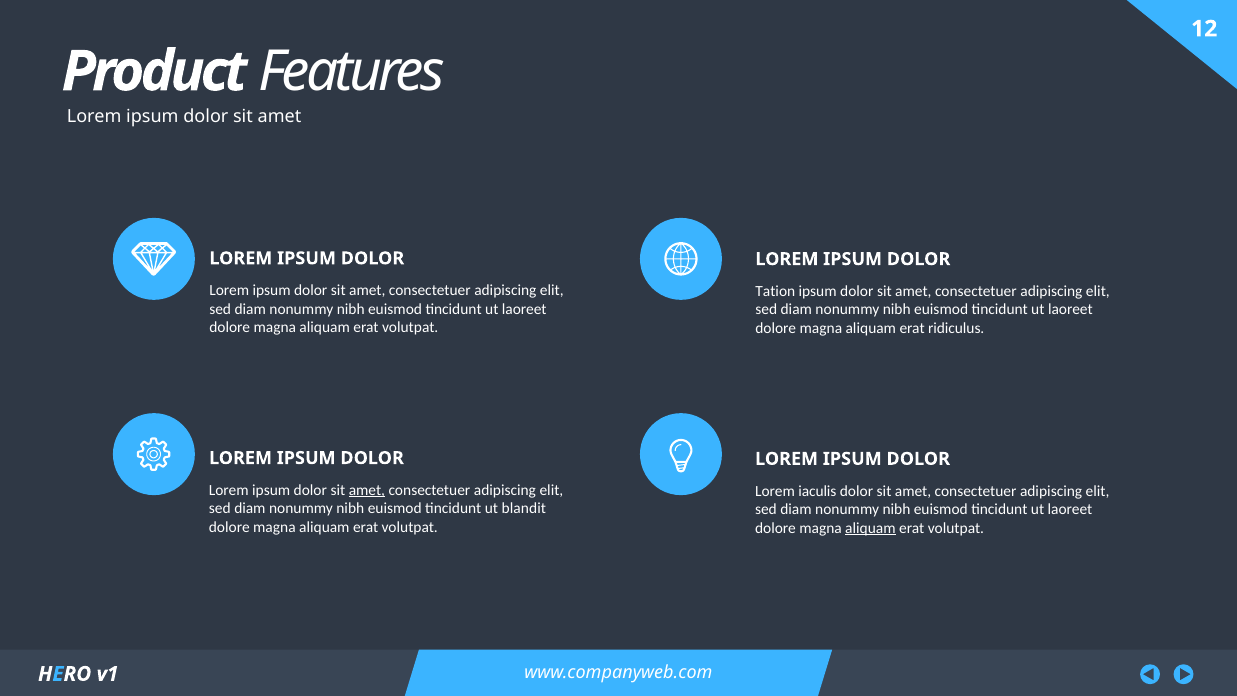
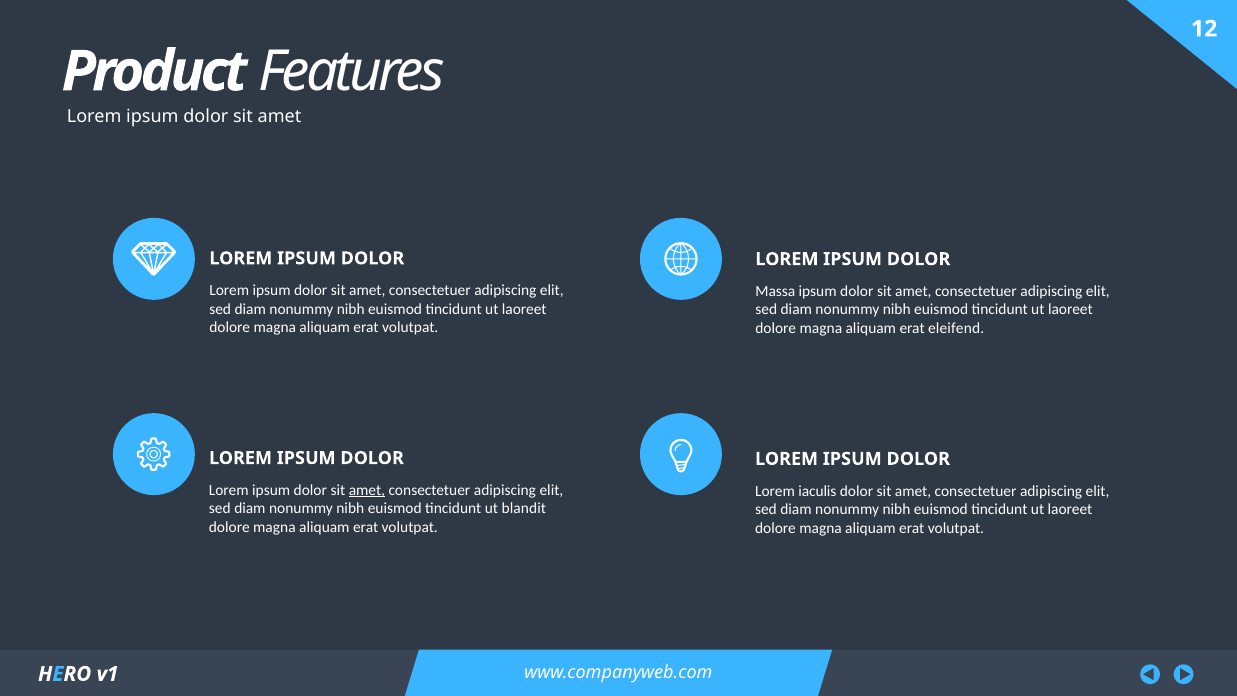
Tation: Tation -> Massa (775, 291)
ridiculus: ridiculus -> eleifend (956, 328)
aliquam underline: present -> none (870, 528)
